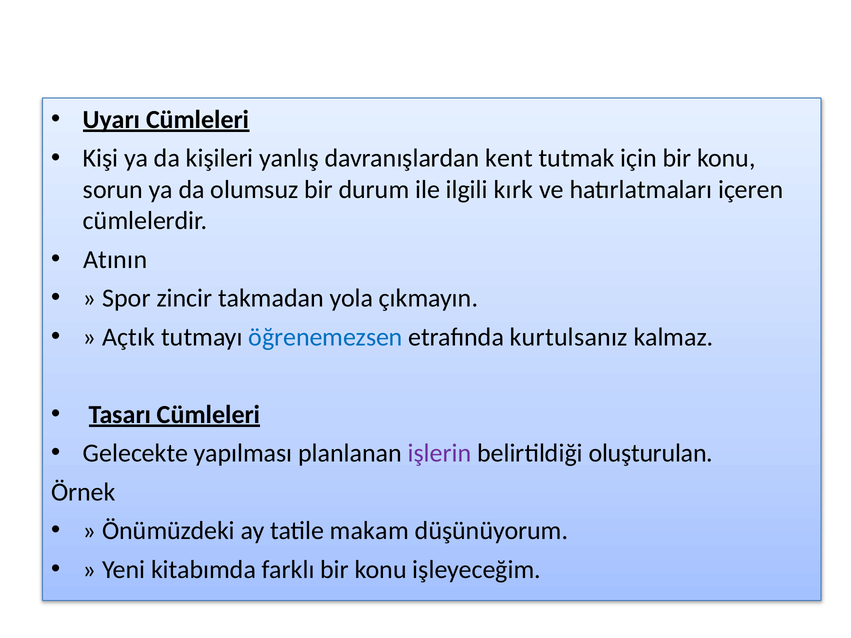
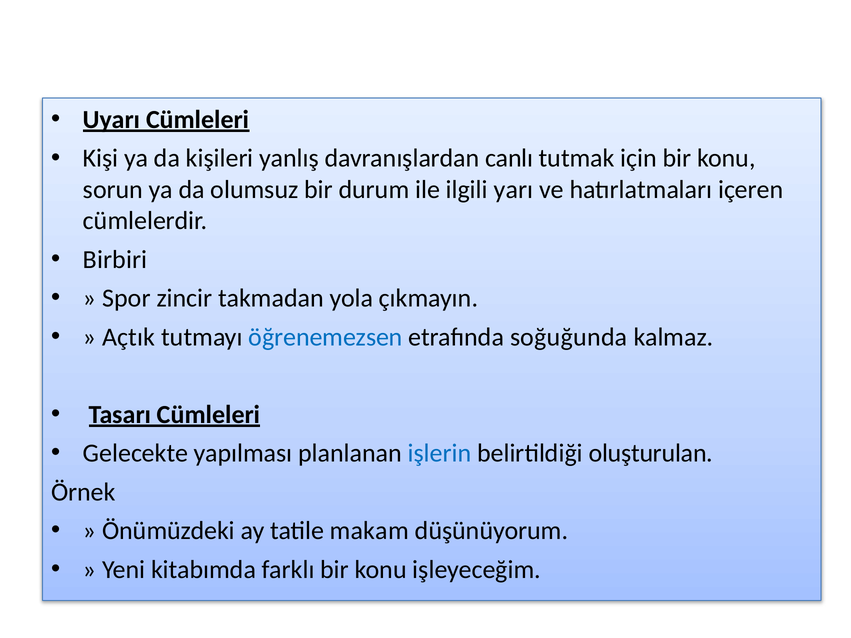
kent: kent -> canlı (509, 158)
kırk: kırk -> yarı (514, 190)
Atının: Atının -> Birbiri (115, 260)
kurtulsanız: kurtulsanız -> soğuğunda (569, 337)
işlerin colour: purple -> blue (440, 453)
